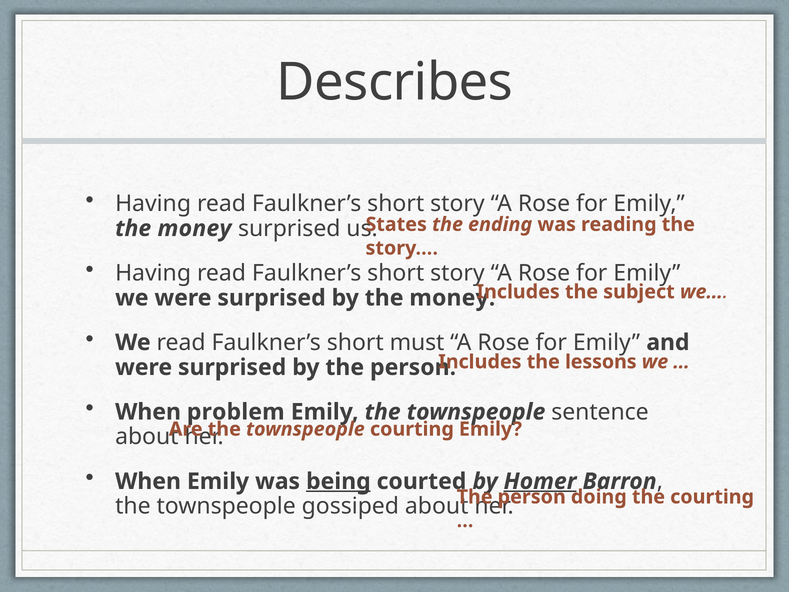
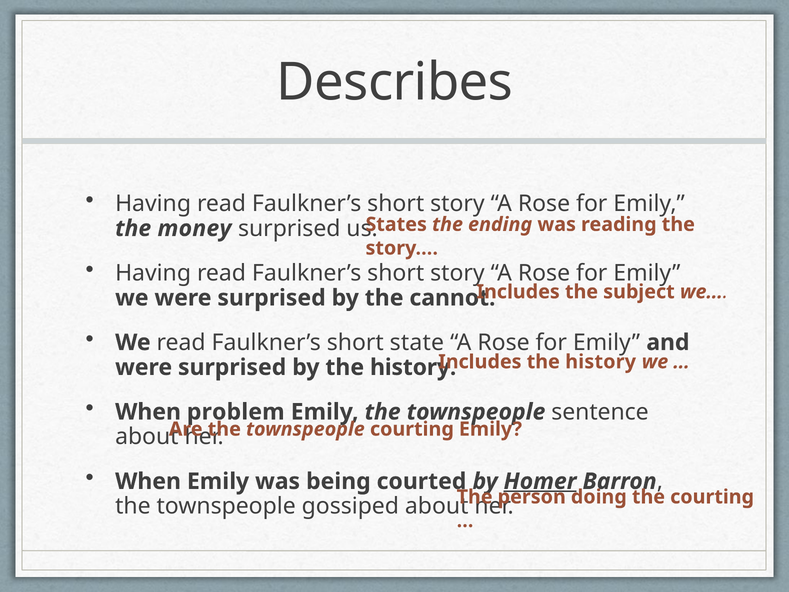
by the money: money -> cannot (452, 298)
must: must -> state (417, 342)
Includes the lessons: lessons -> history (601, 362)
by the person: person -> history (413, 367)
being underline: present -> none (338, 481)
